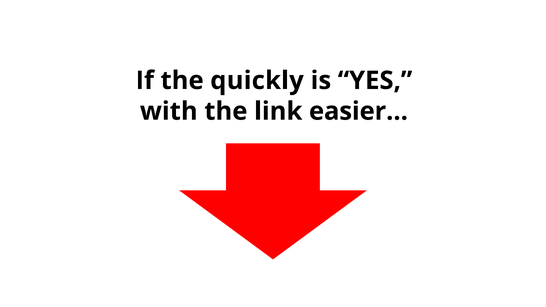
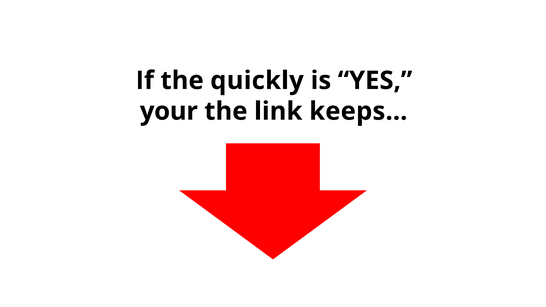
with: with -> your (169, 111)
easier…: easier… -> keeps… (358, 111)
